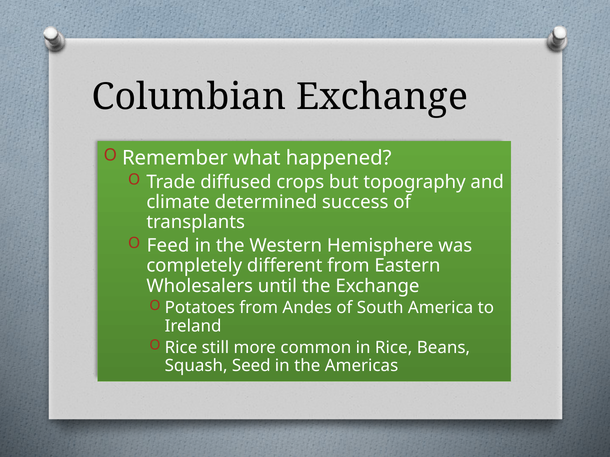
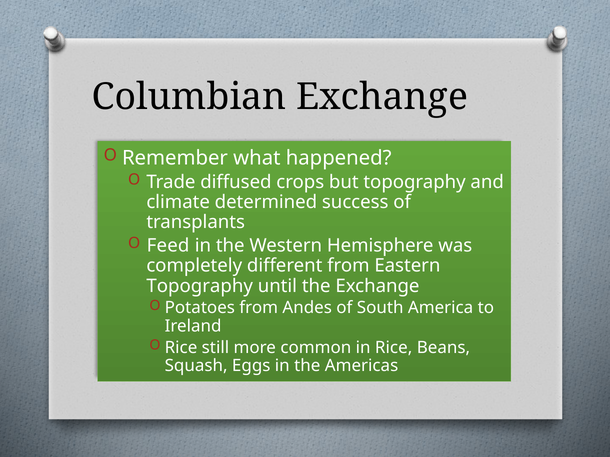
Wholesalers: Wholesalers -> Topography (200, 286)
Seed: Seed -> Eggs (251, 366)
